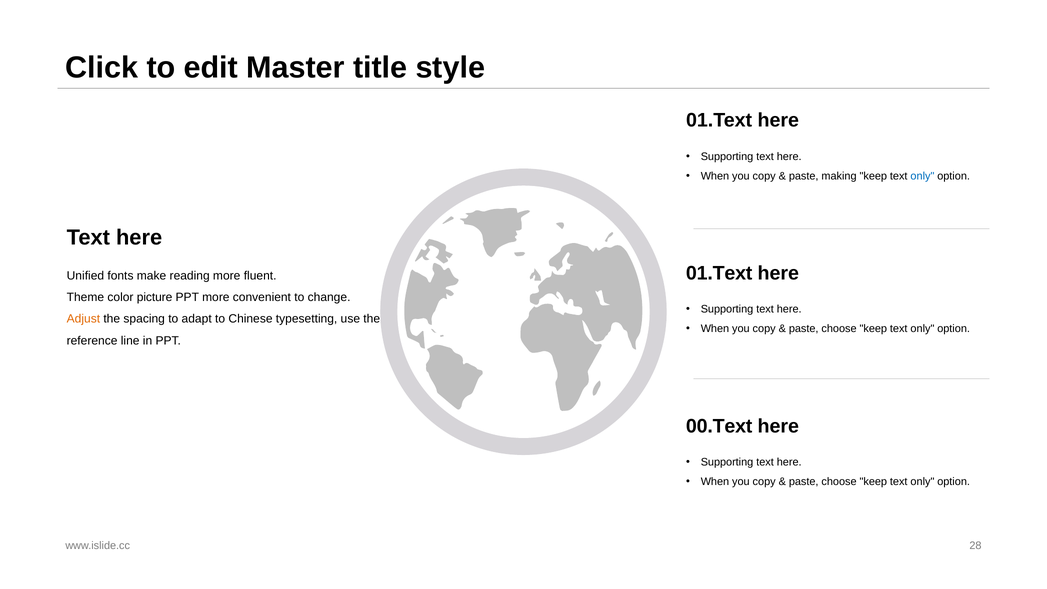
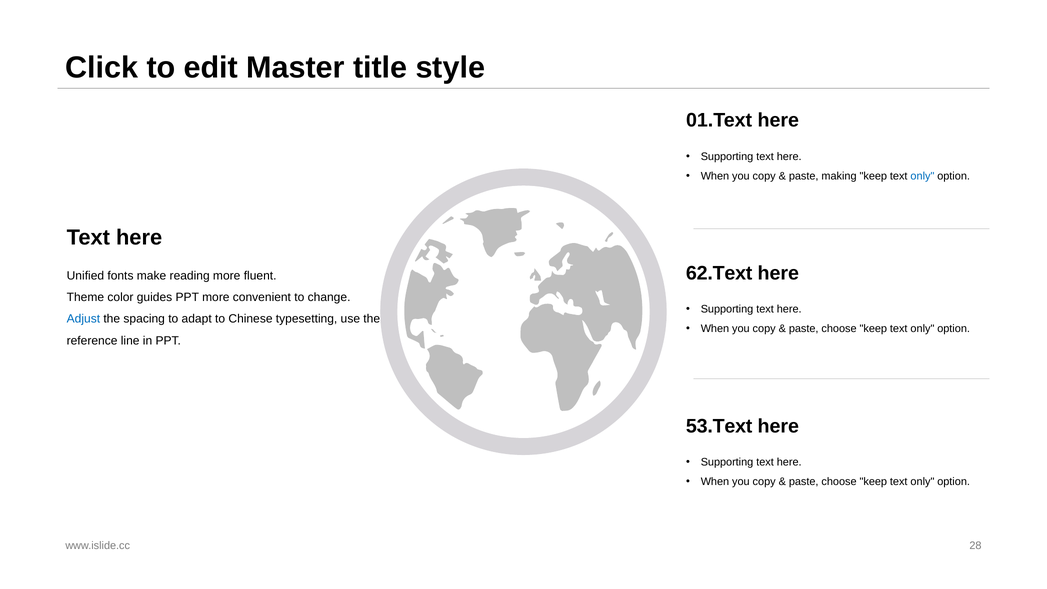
01.Text: 01.Text -> 62.Text (719, 273)
picture: picture -> guides (155, 297)
Adjust colour: orange -> blue (83, 319)
00.Text: 00.Text -> 53.Text (719, 426)
